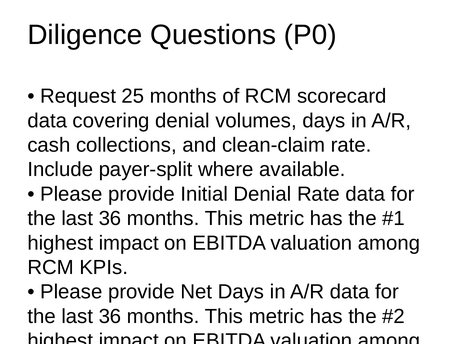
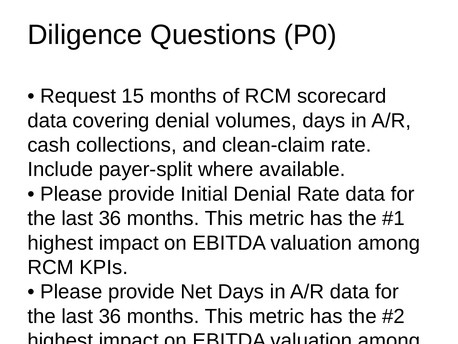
25: 25 -> 15 (133, 96)
